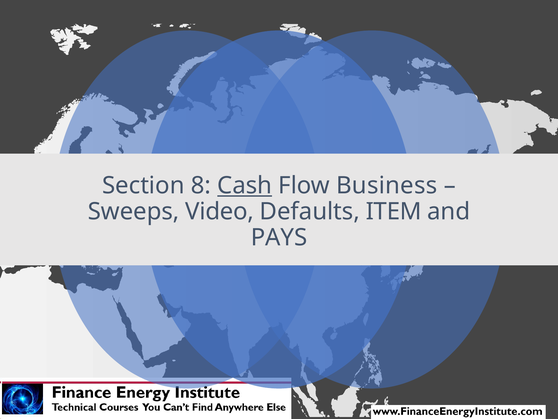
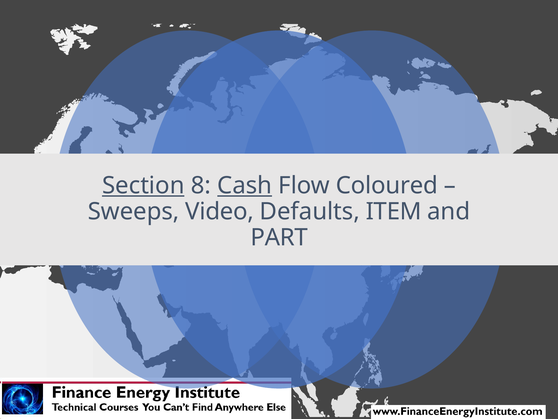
Section underline: none -> present (143, 185)
Business: Business -> Coloured (387, 185)
PAYS: PAYS -> PART (279, 237)
